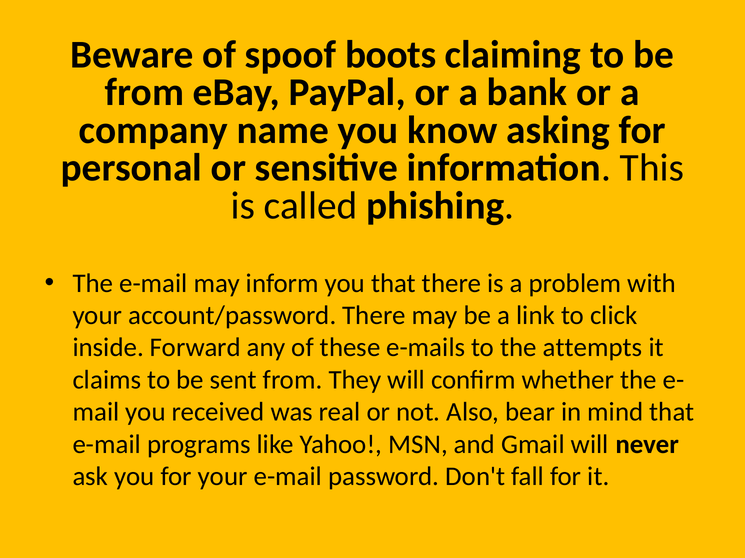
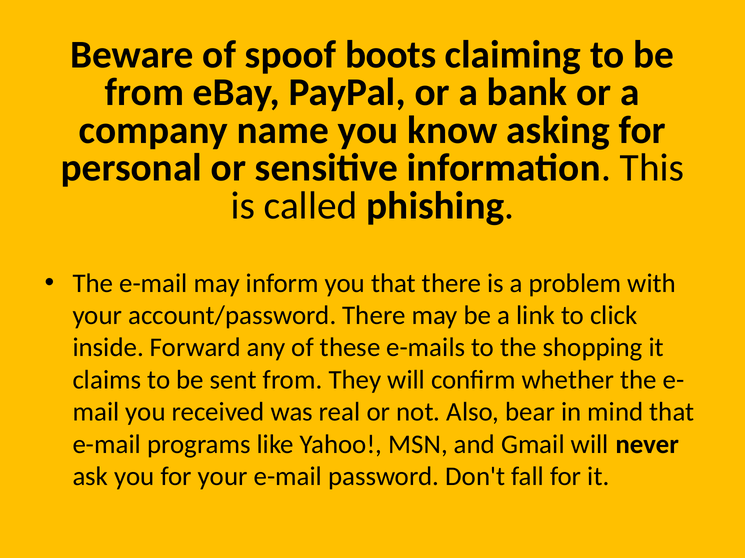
attempts: attempts -> shopping (593, 348)
